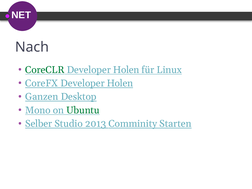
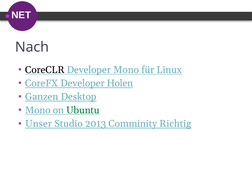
CoreCLR colour: green -> black (45, 70)
Holen: Holen -> Mono (126, 70)
Selber: Selber -> Unser (39, 124)
Starten: Starten -> Richtig (175, 124)
